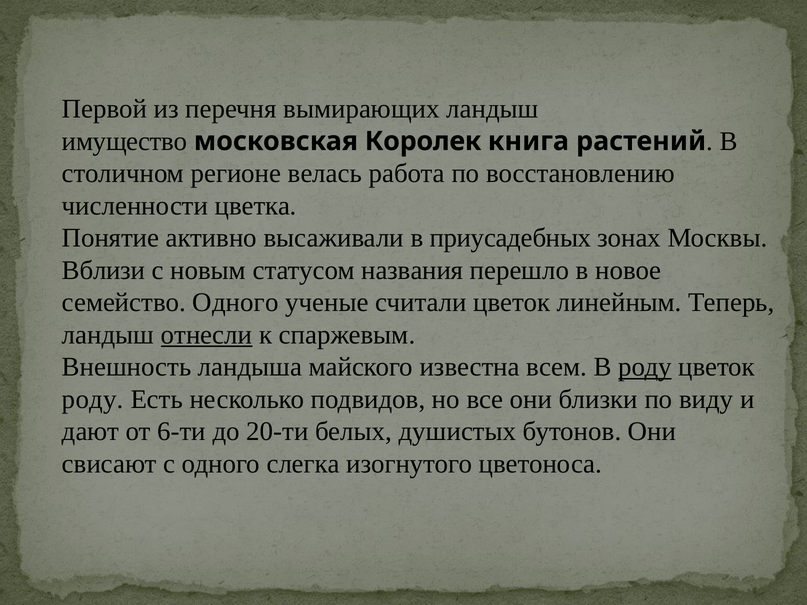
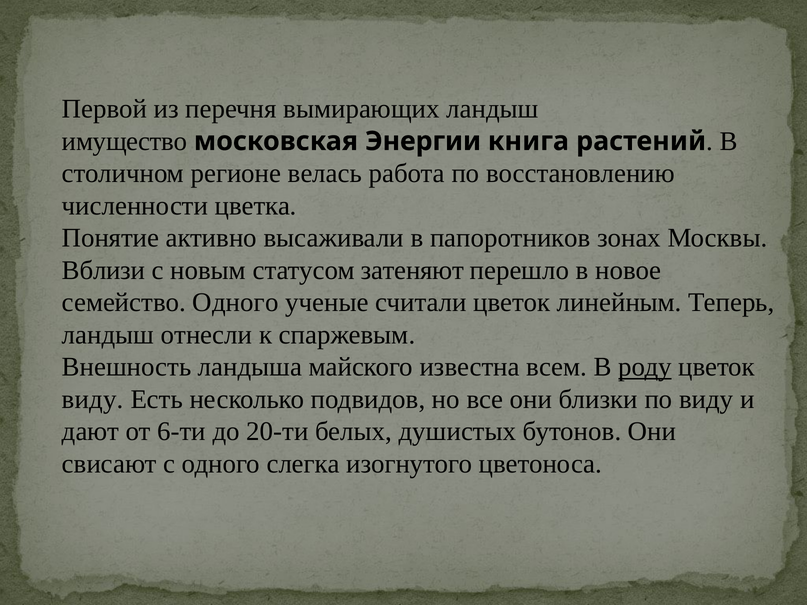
Королек: Королек -> Энергии (423, 141)
приусадебных: приусадебных -> папоротников (510, 238)
названия: названия -> затеняют (412, 270)
отнесли underline: present -> none (207, 335)
роду: роду -> виду (93, 400)
